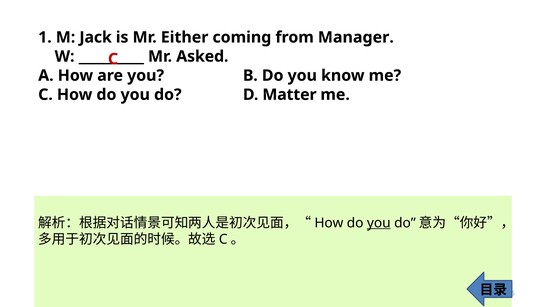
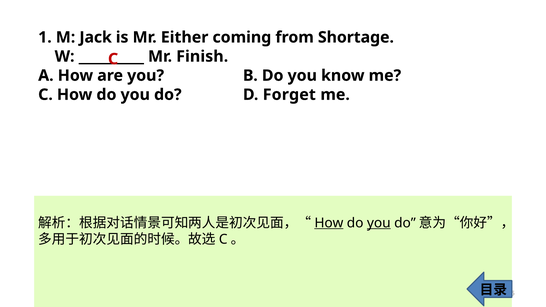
Manager: Manager -> Shortage (356, 37)
Asked: Asked -> Finish (202, 56)
Matter: Matter -> Forget (289, 95)
How underline: none -> present (329, 223)
